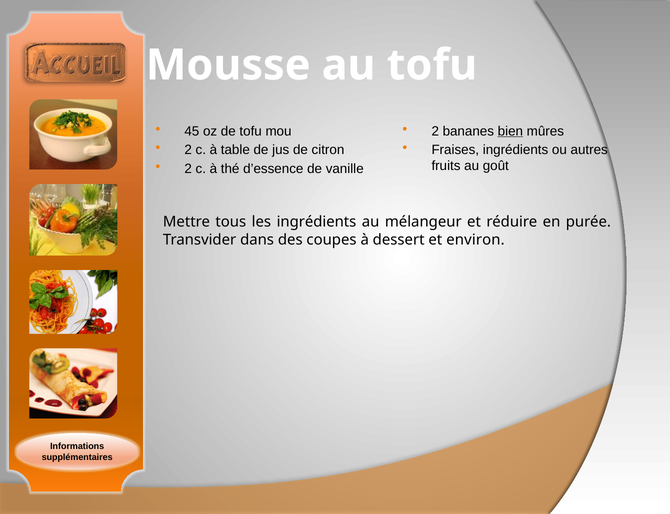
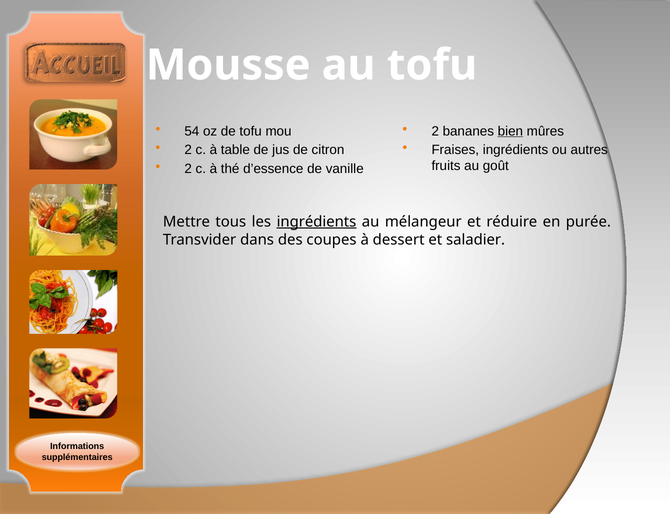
45: 45 -> 54 (192, 131)
ingrédients underline: none -> present (316, 222)
environ: environ -> saladier (476, 239)
